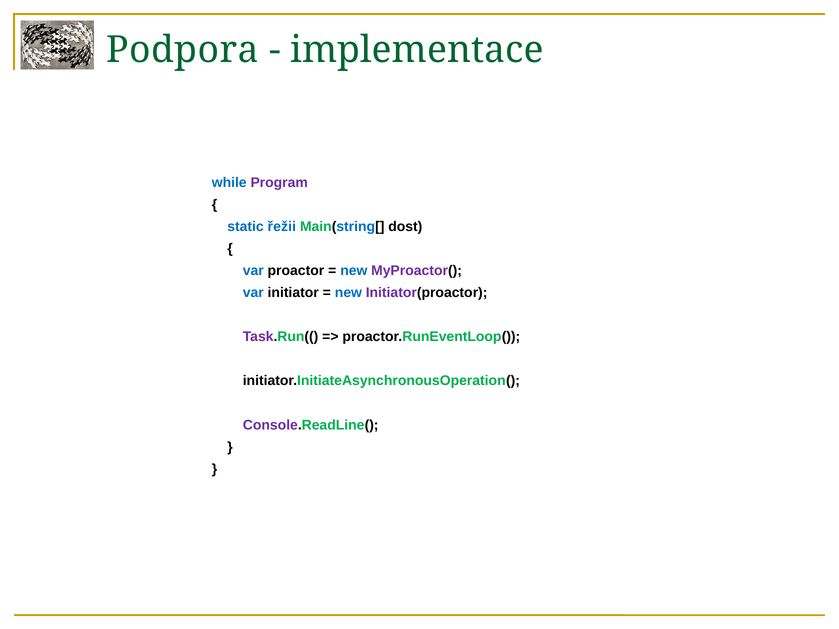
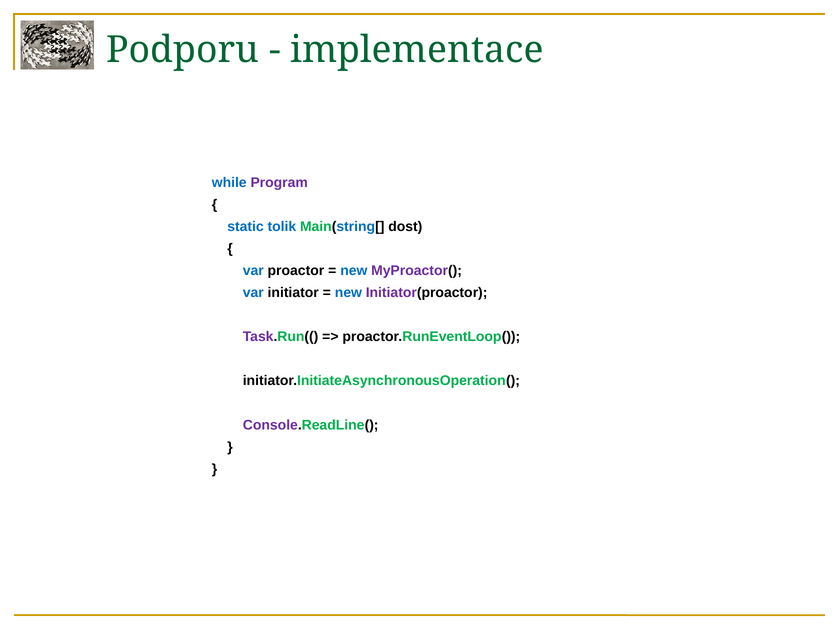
Podpora: Podpora -> Podporu (183, 50)
řežii: řežii -> tolik (282, 227)
